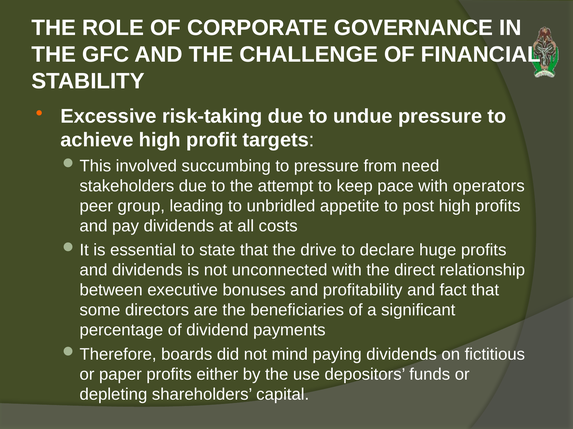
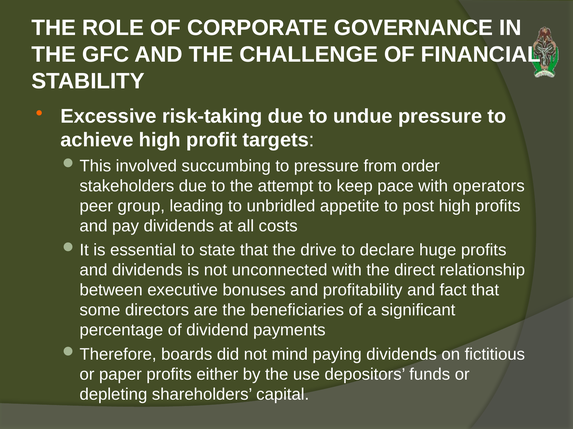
need: need -> order (421, 166)
